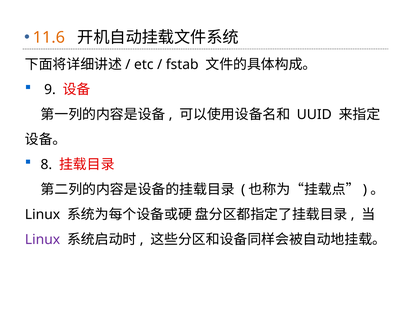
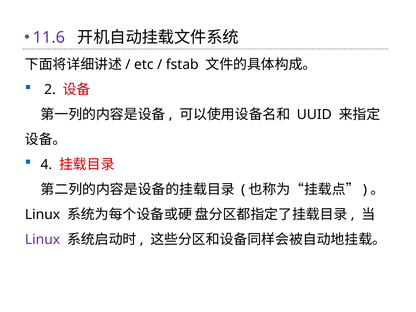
11.6 colour: orange -> purple (49, 38)
9: 9 -> 2 (50, 90)
8: 8 -> 4 (46, 165)
